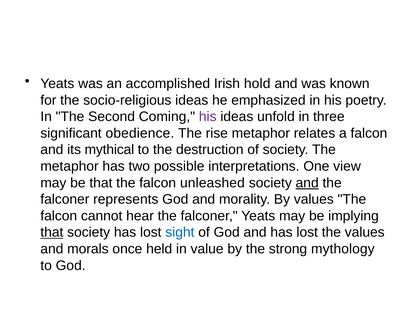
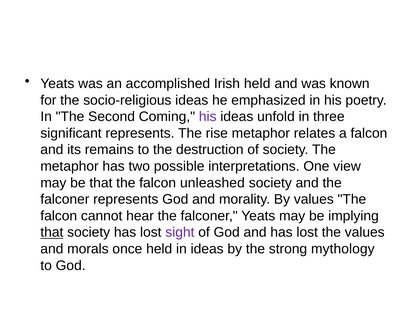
Irish hold: hold -> held (257, 84)
significant obedience: obedience -> represents (140, 133)
mythical: mythical -> remains (109, 150)
and underline: present -> none (307, 183)
sight colour: blue -> purple (180, 233)
in value: value -> ideas (207, 249)
